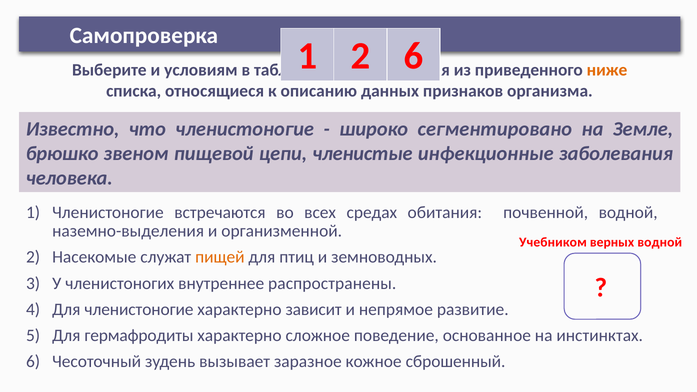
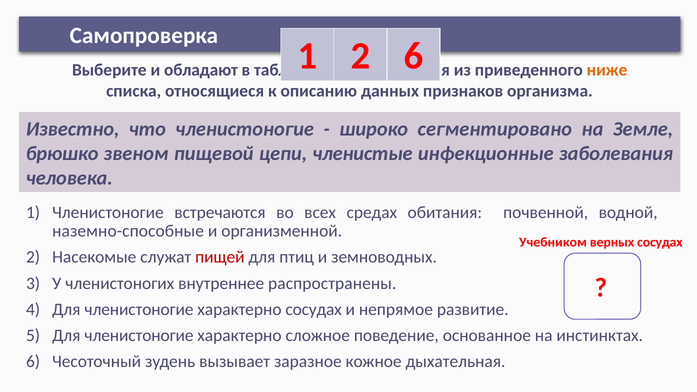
условиям: условиям -> обладают (201, 70)
наземно-выделения: наземно-выделения -> наземно-способные (128, 231)
верных водной: водной -> сосудах (660, 242)
пищей colour: orange -> red (220, 257)
характерно зависит: зависит -> сосудах (314, 309)
гермафродиты: гермафродиты -> членистоногие (139, 336)
сброшенный: сброшенный -> дыхательная (456, 362)
